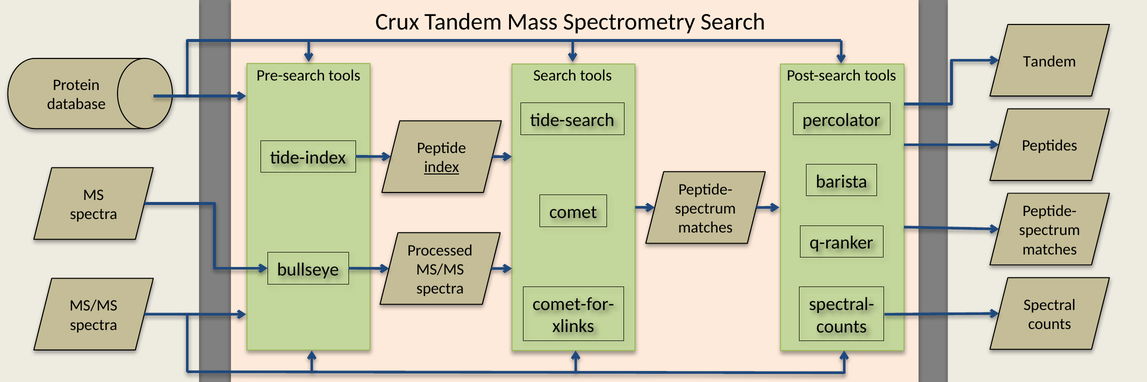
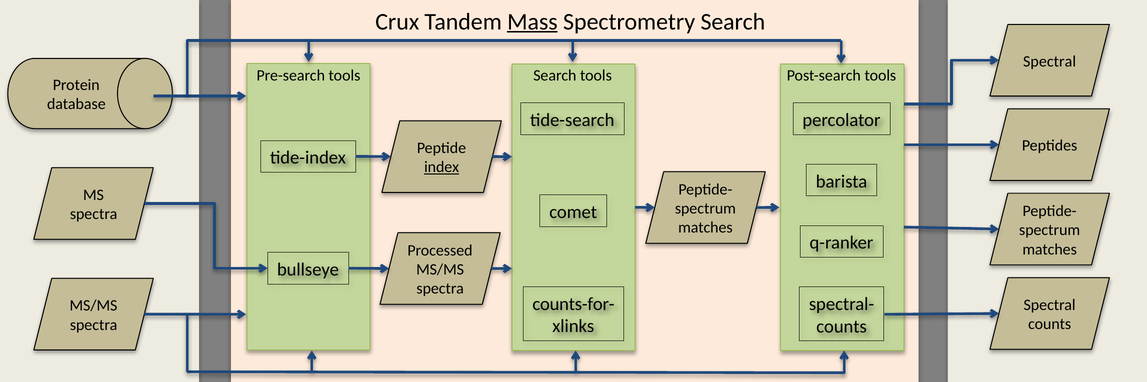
Mass underline: none -> present (532, 22)
Tandem: Tandem -> Spectral (1050, 61)
comet-for-: comet-for- -> counts-for- (573, 304)
